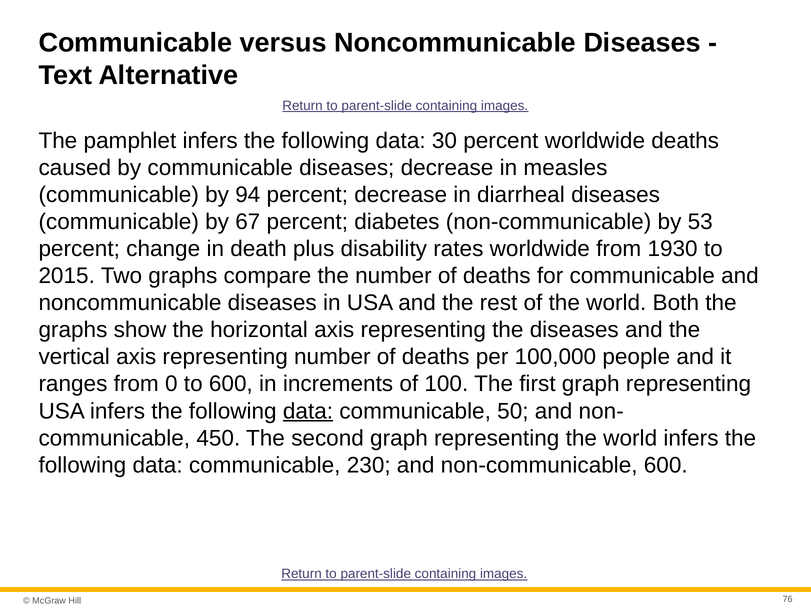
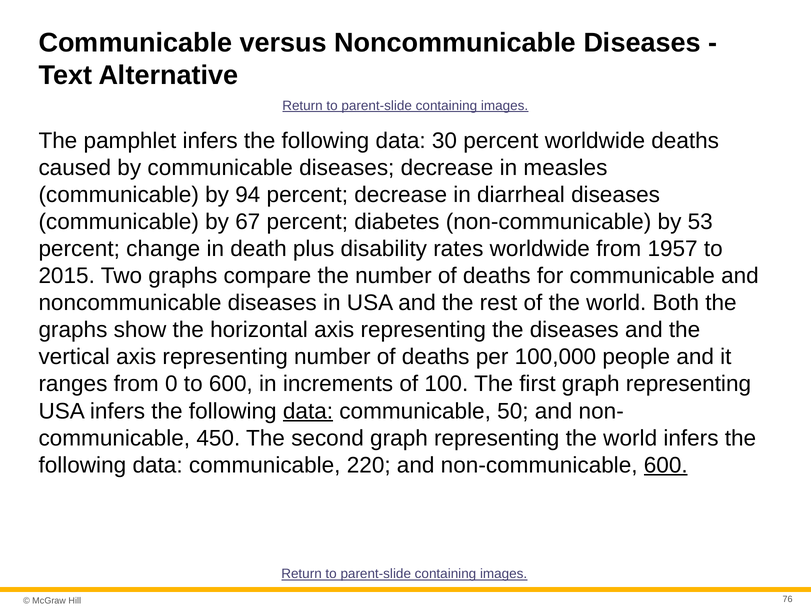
1930: 1930 -> 1957 (673, 249)
230: 230 -> 220 (369, 465)
600 underline: none -> present (666, 465)
